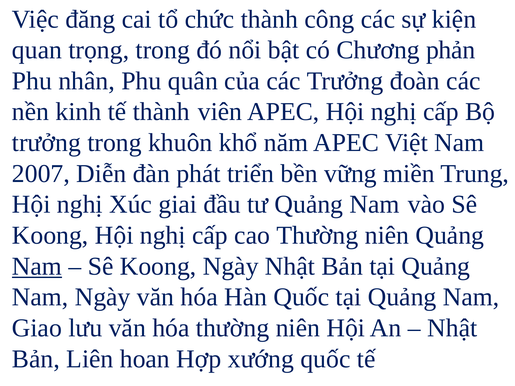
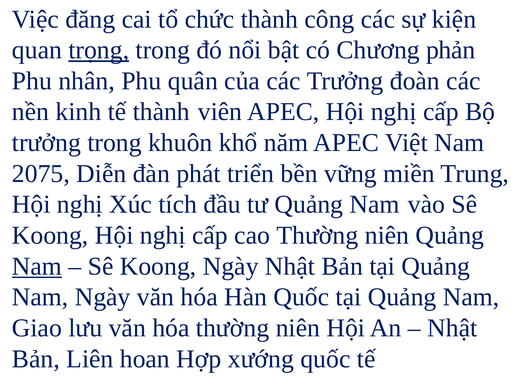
trọng underline: none -> present (99, 50)
2007: 2007 -> 2075 (41, 174)
giai: giai -> tích (178, 205)
